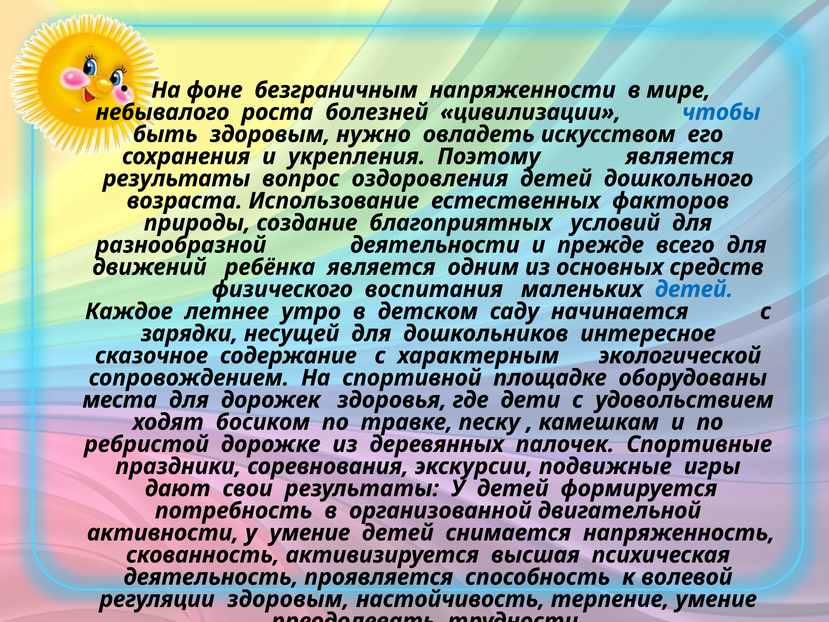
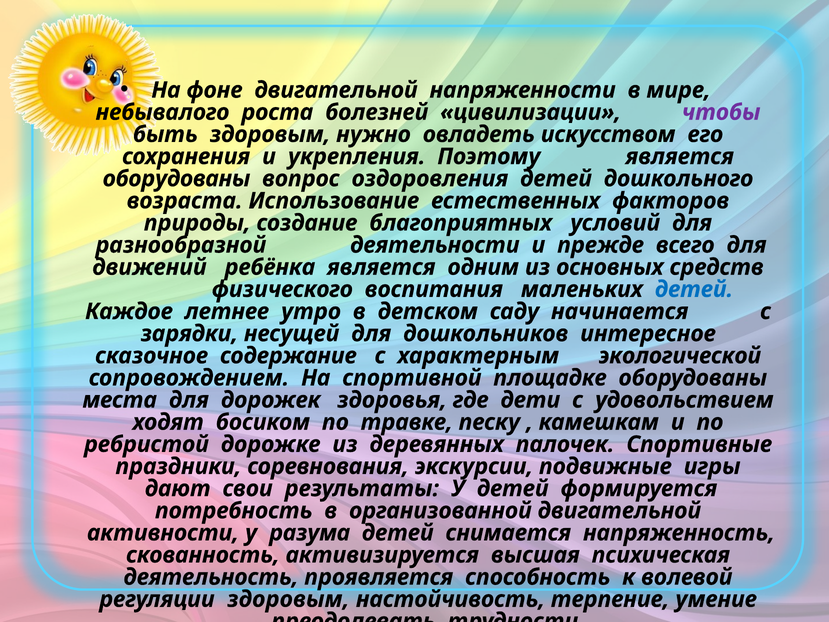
фоне безграничным: безграничным -> двигательной (336, 90)
чтобы colour: blue -> purple (721, 112)
результаты: результаты -> оборудованы (177, 179)
у умение: умение -> разума (310, 533)
